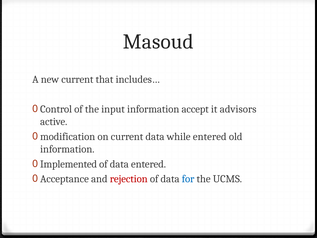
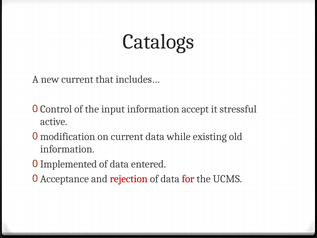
Masoud: Masoud -> Catalogs (158, 42)
advisors: advisors -> stressful (238, 109)
while entered: entered -> existing (210, 136)
for colour: blue -> red (188, 179)
